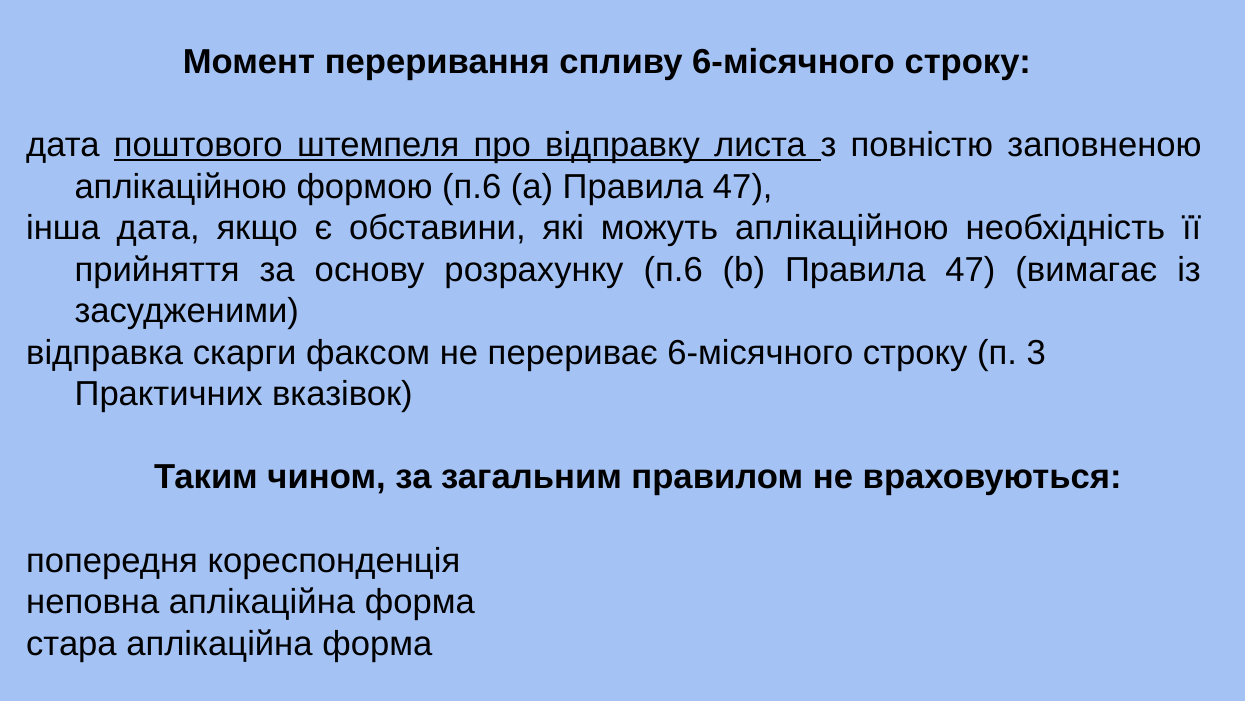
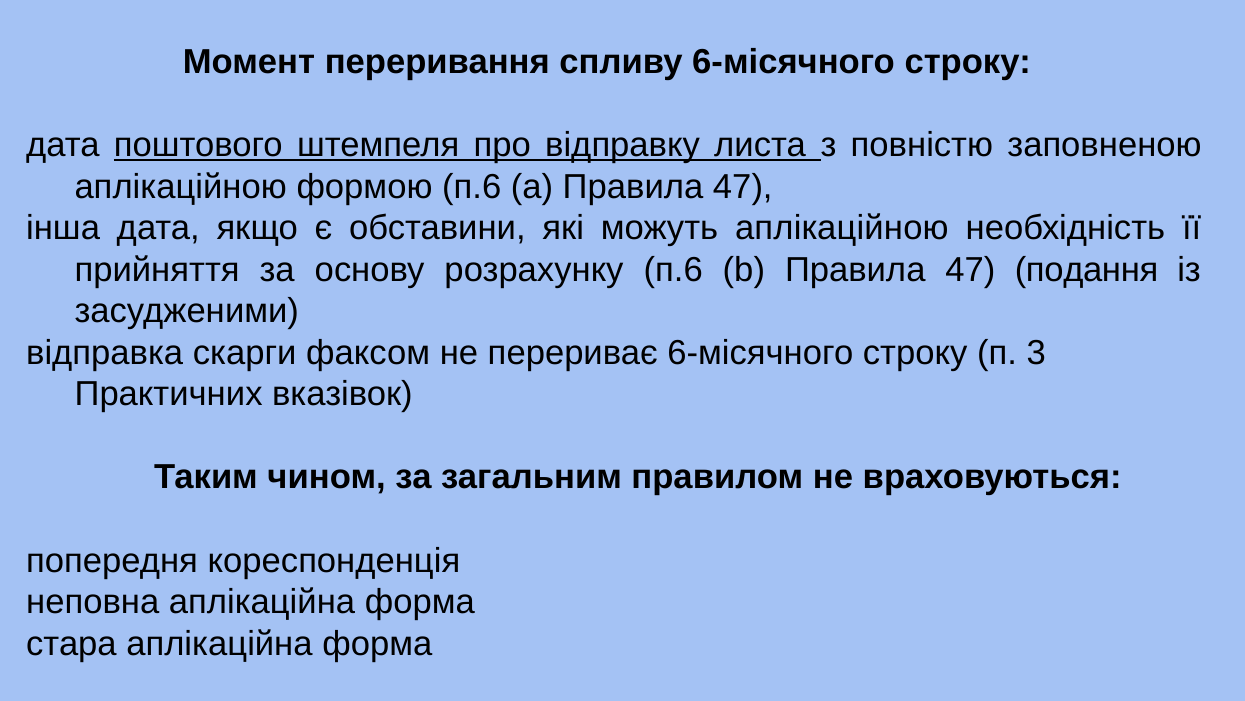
вимагає: вимагає -> подання (1087, 269)
